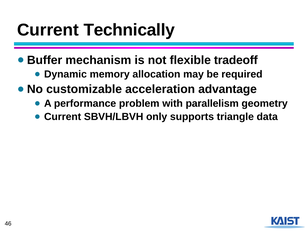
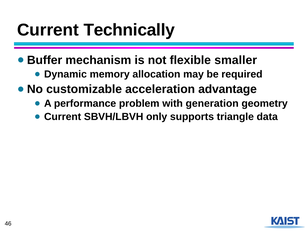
tradeoff: tradeoff -> smaller (236, 60)
parallelism: parallelism -> generation (212, 103)
